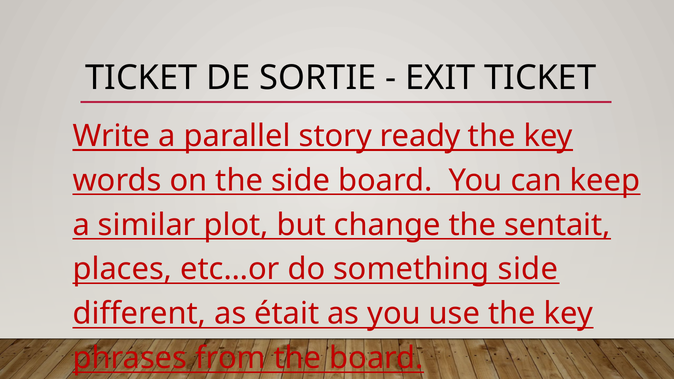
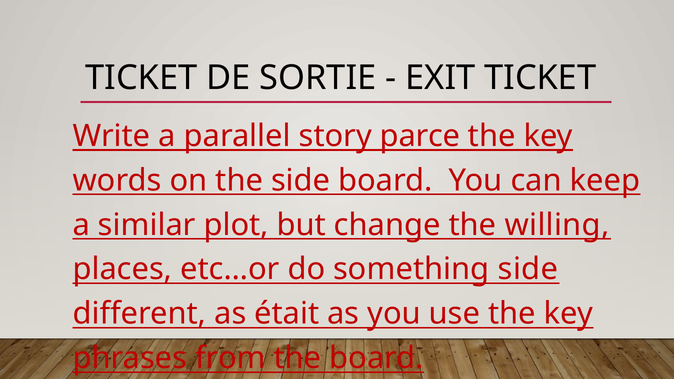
ready: ready -> parce (420, 136)
sentait: sentait -> willing (557, 225)
